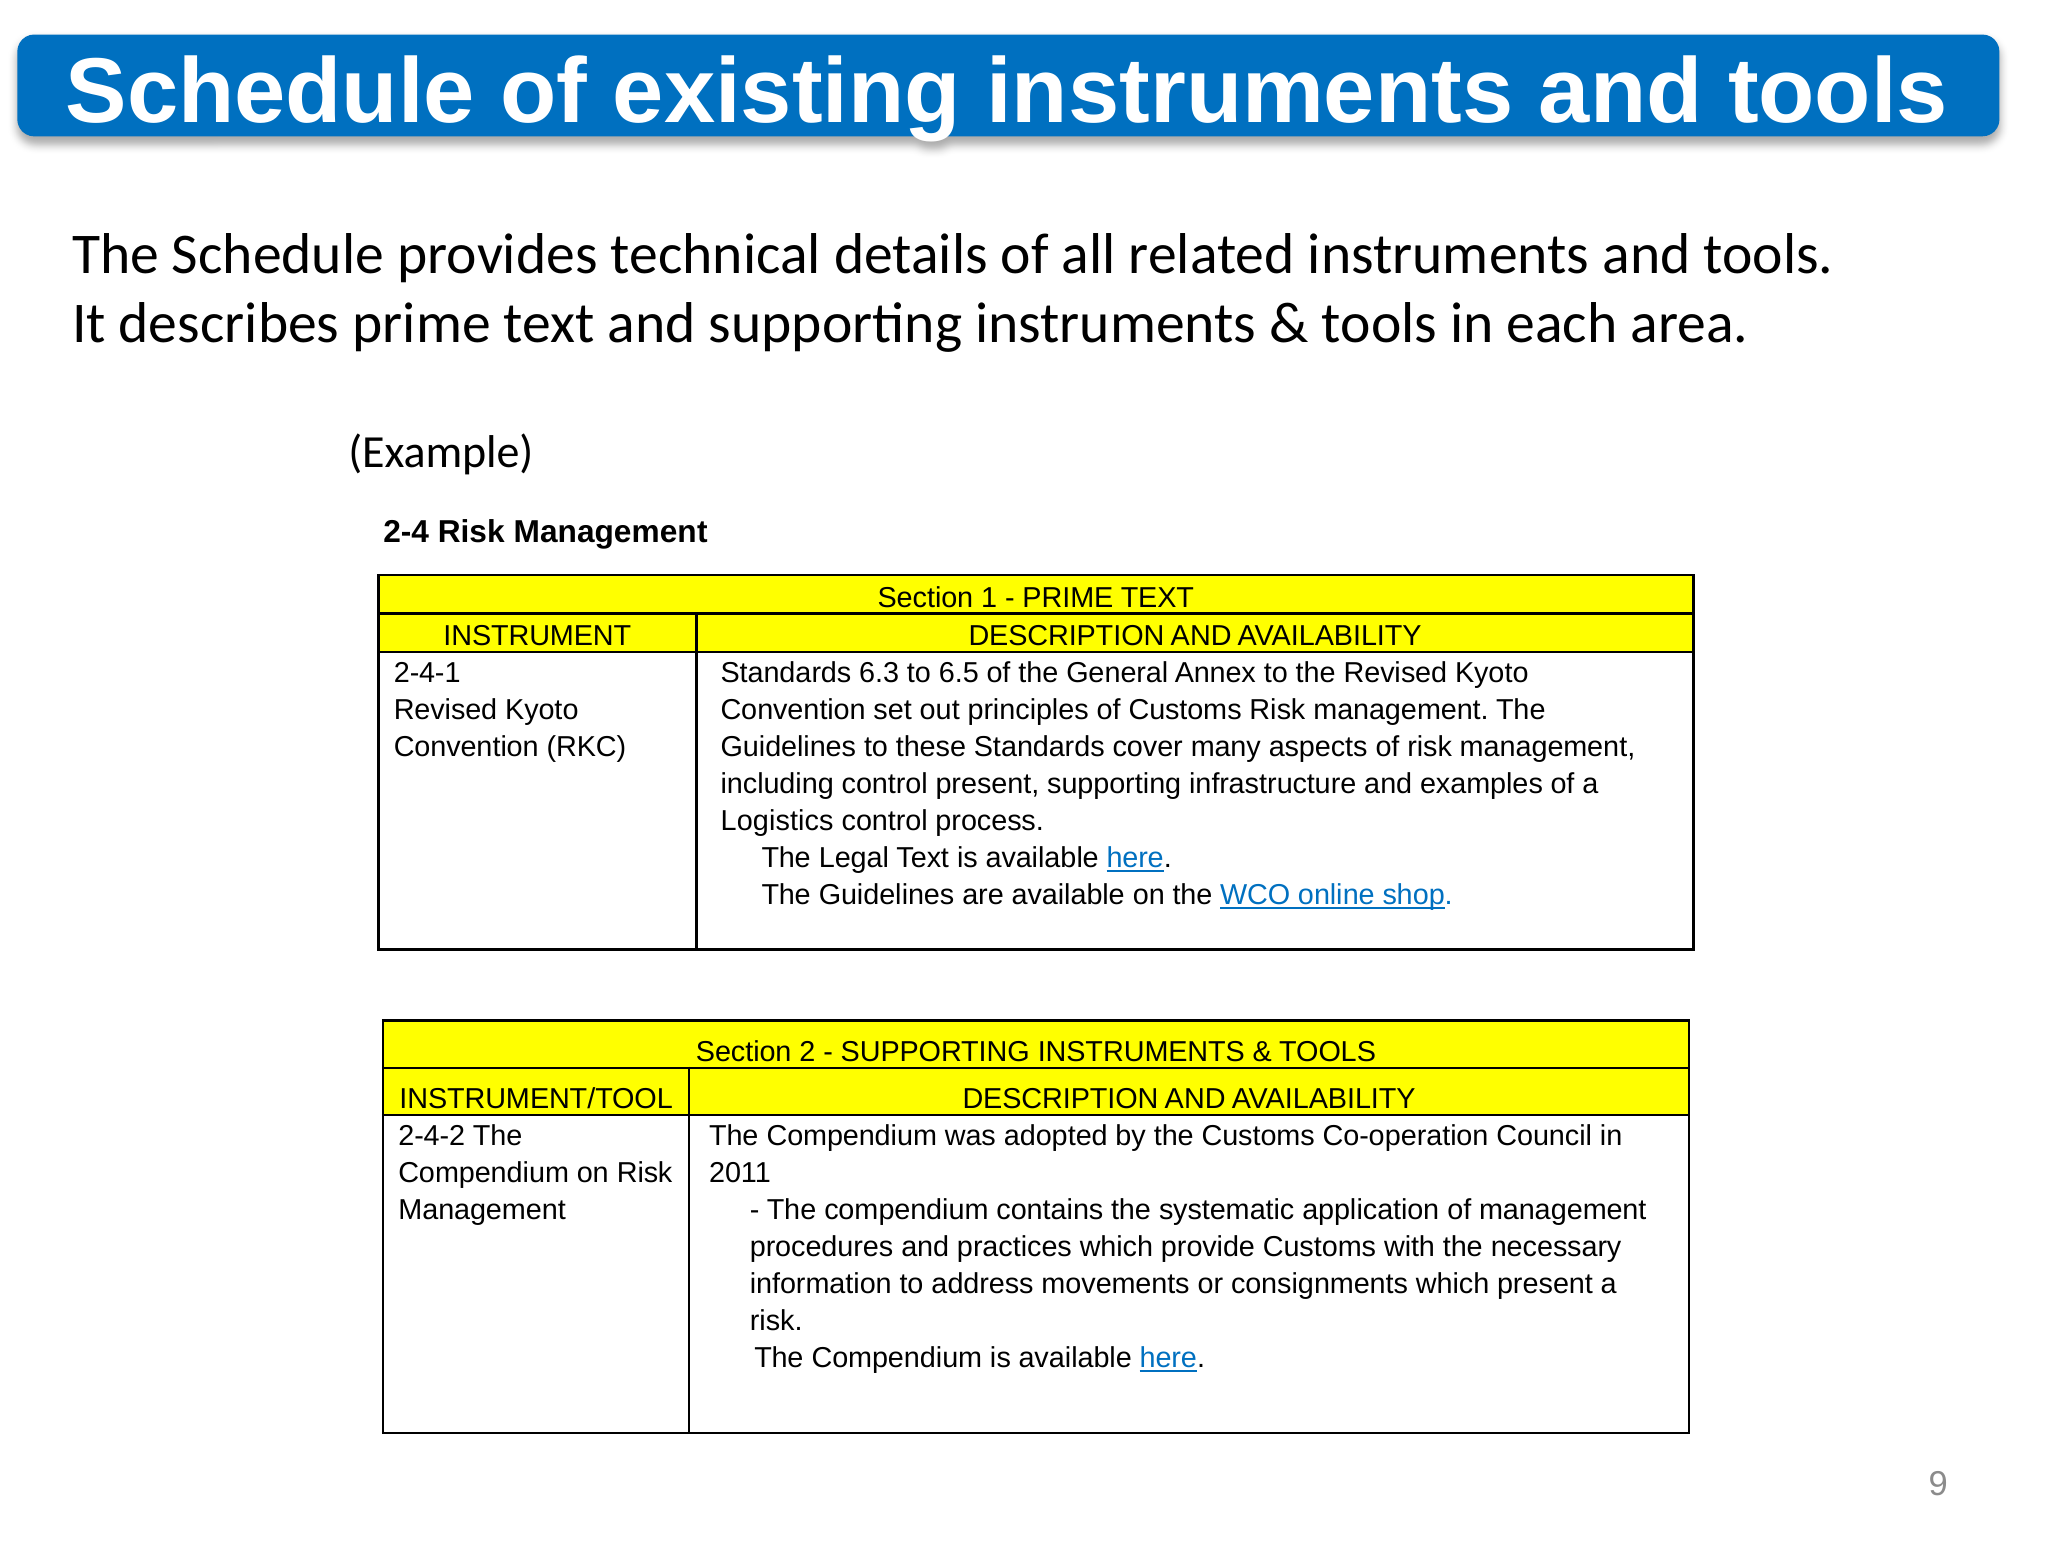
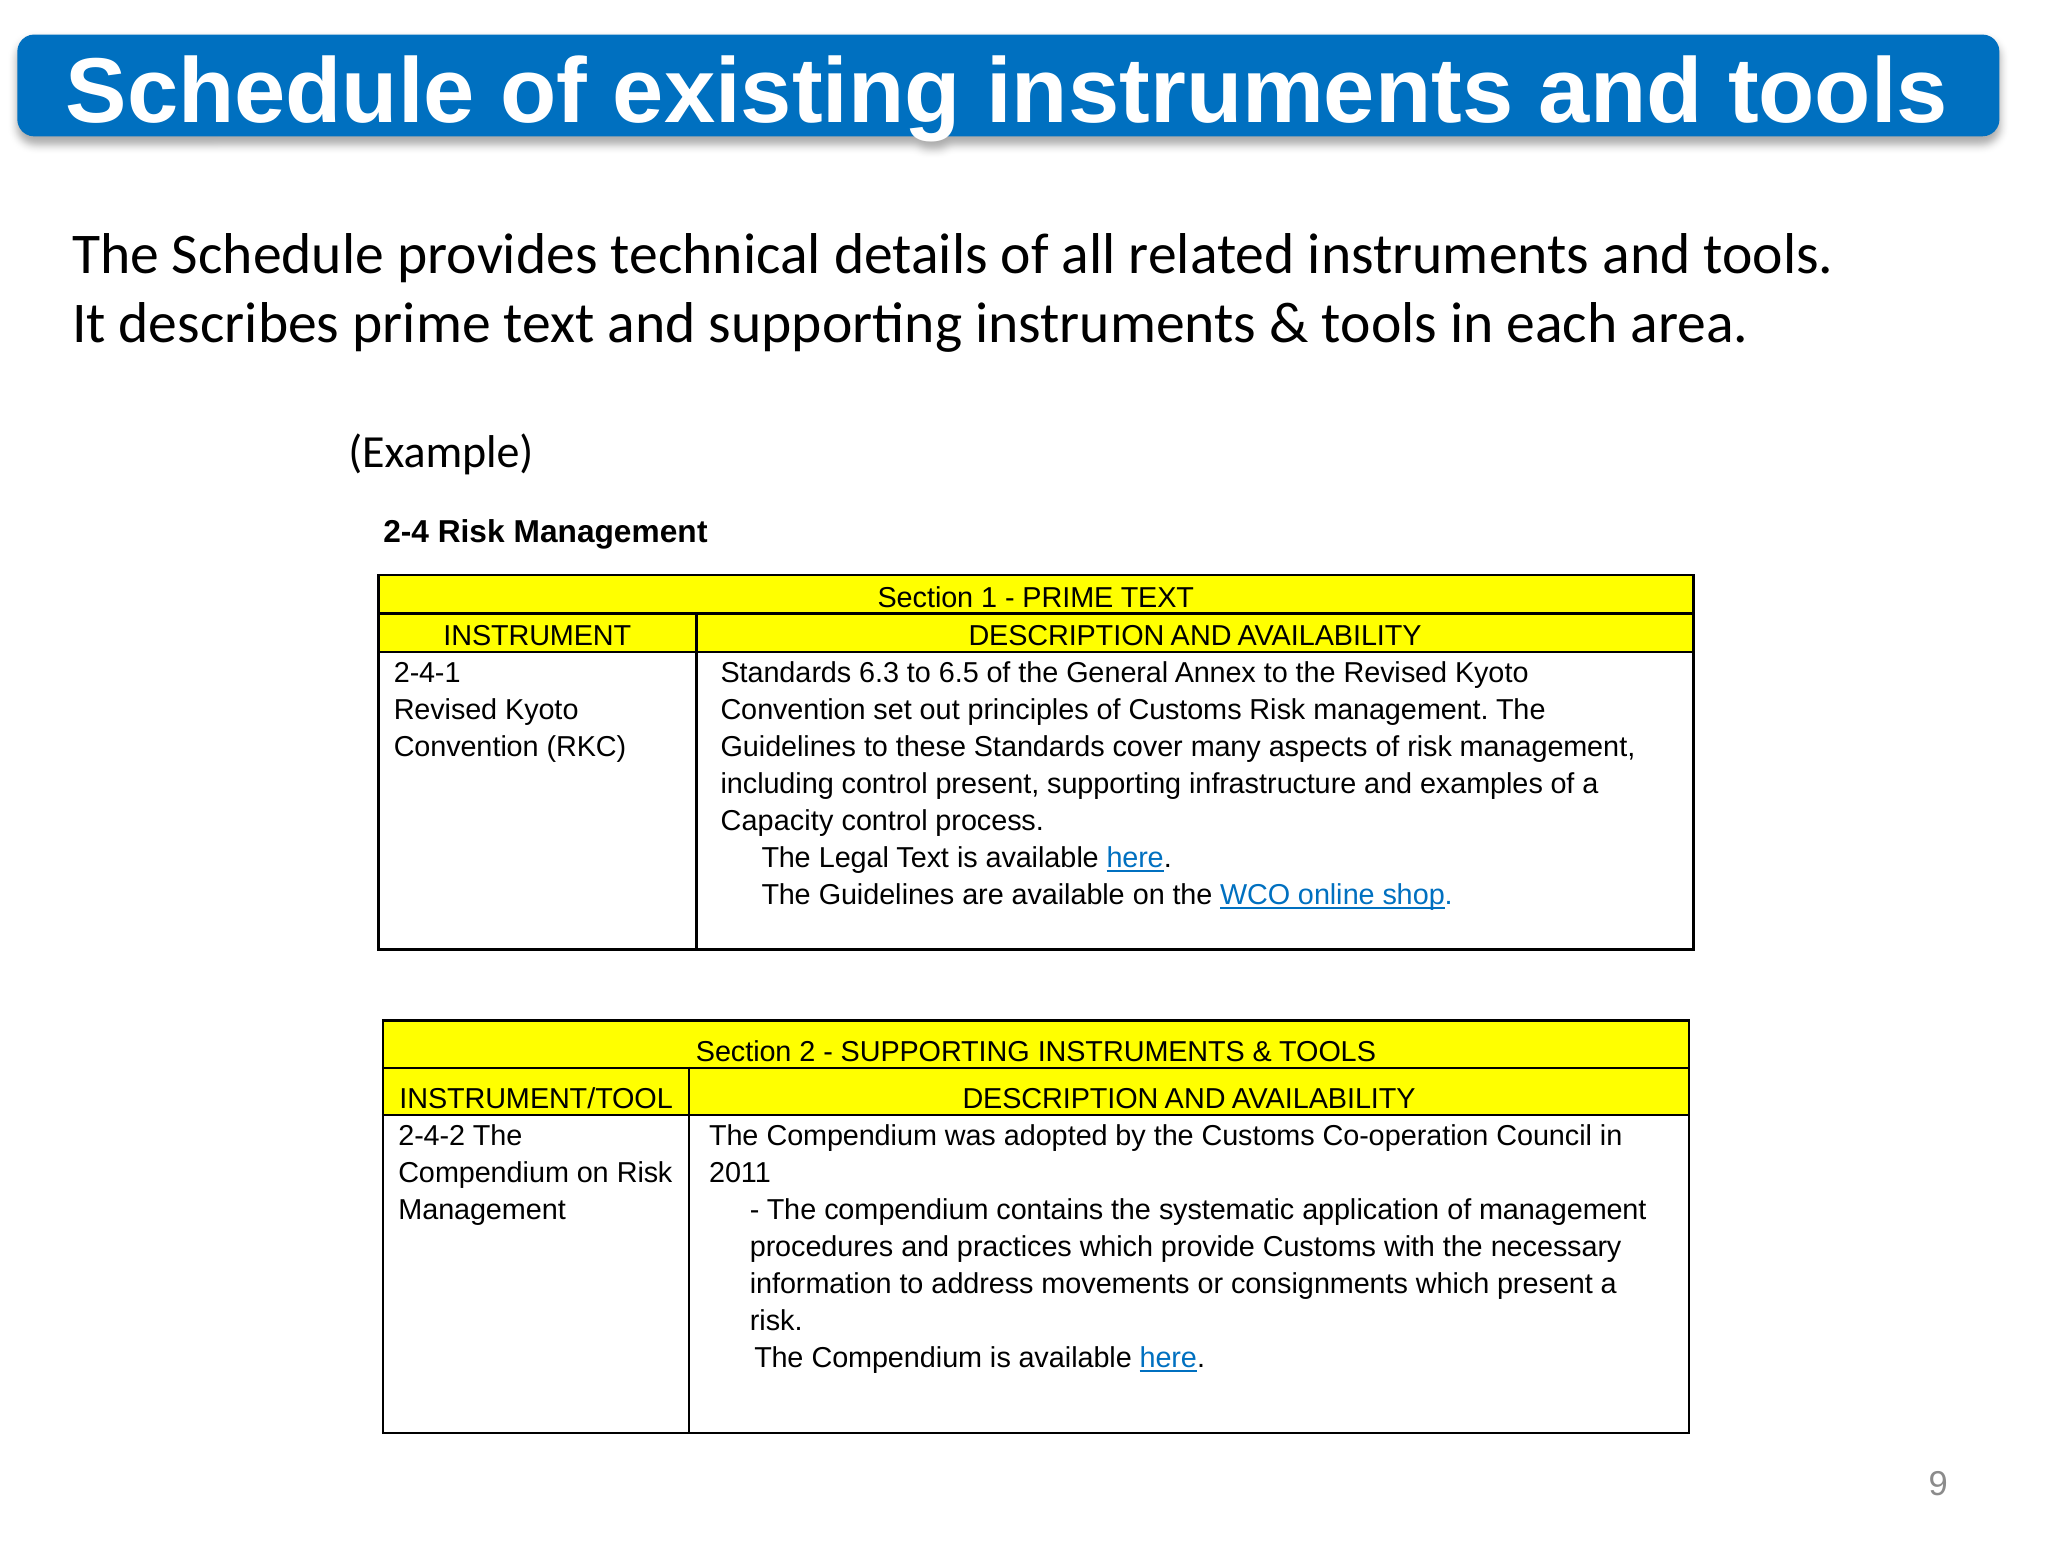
Logistics: Logistics -> Capacity (777, 821)
